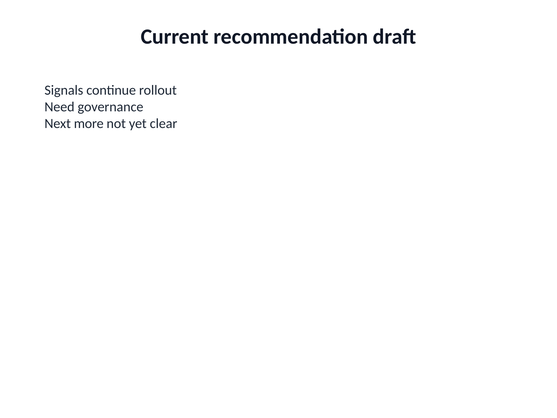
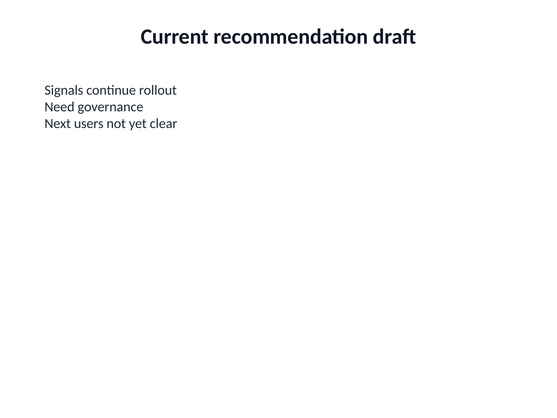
more: more -> users (89, 123)
